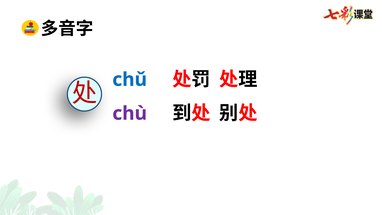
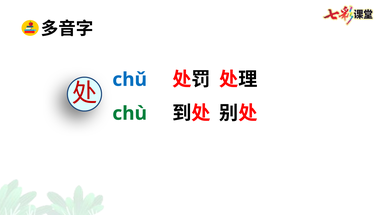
chù colour: purple -> green (130, 113)
